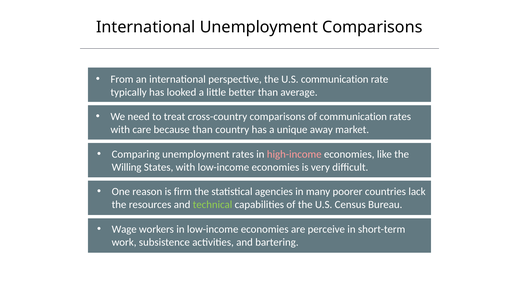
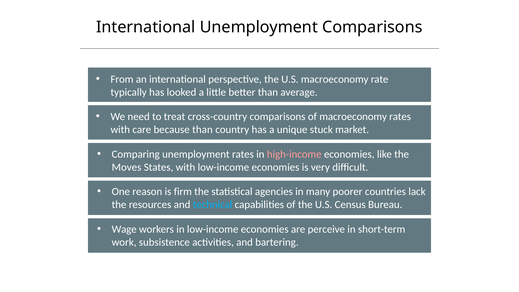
U.S communication: communication -> macroeconomy (335, 79)
of communication: communication -> macroeconomy (353, 116)
away: away -> stuck (321, 129)
Willing: Willing -> Moves (127, 167)
technical colour: light green -> light blue (213, 204)
